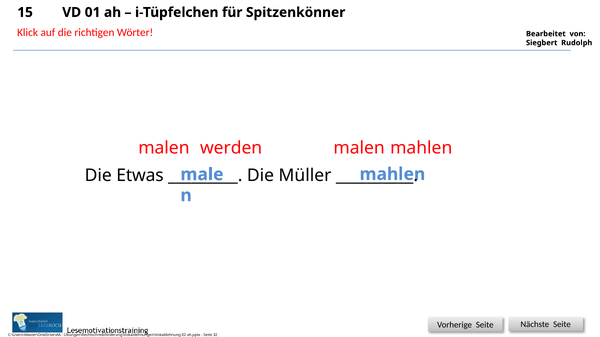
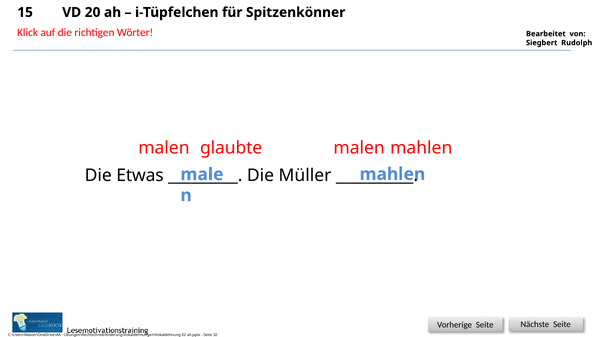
01: 01 -> 20 (93, 12)
werden: werden -> glaubte (231, 148)
